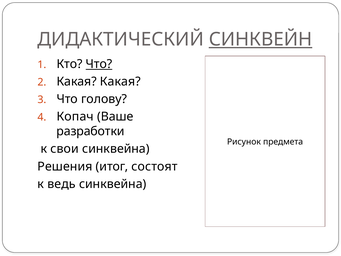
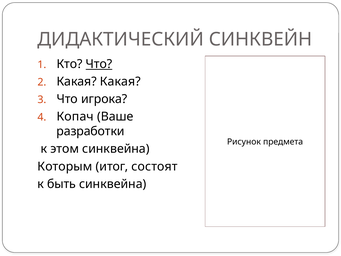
СИНКВЕЙН underline: present -> none (261, 39)
голову: голову -> игрока (104, 99)
свои: свои -> этом (65, 149)
Решения: Решения -> Которым (65, 166)
ведь: ведь -> быть (62, 184)
